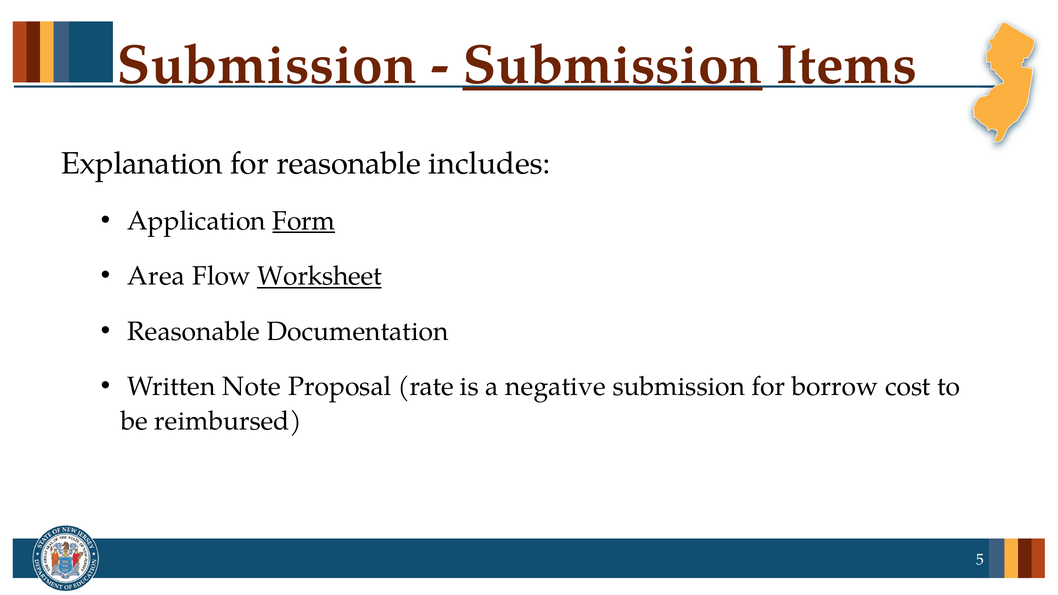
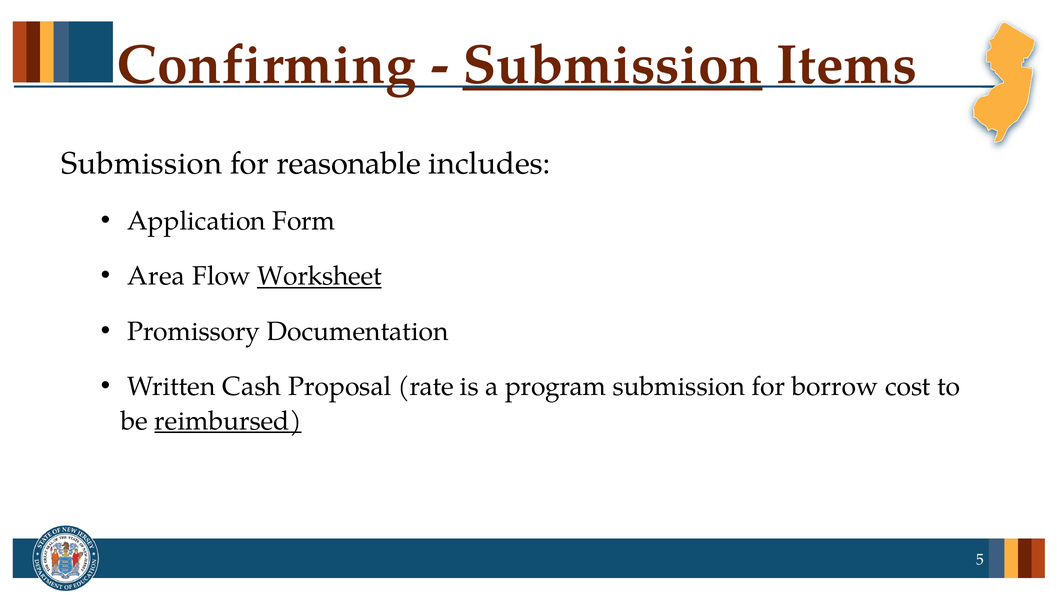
Submission: Submission -> Confirming (267, 65)
Explanation: Explanation -> Submission (142, 163)
Form underline: present -> none (304, 221)
Reasonable: Reasonable -> Promissory (194, 331)
Note: Note -> Cash (252, 387)
negative: negative -> program (556, 387)
reimbursed underline: none -> present (228, 421)
